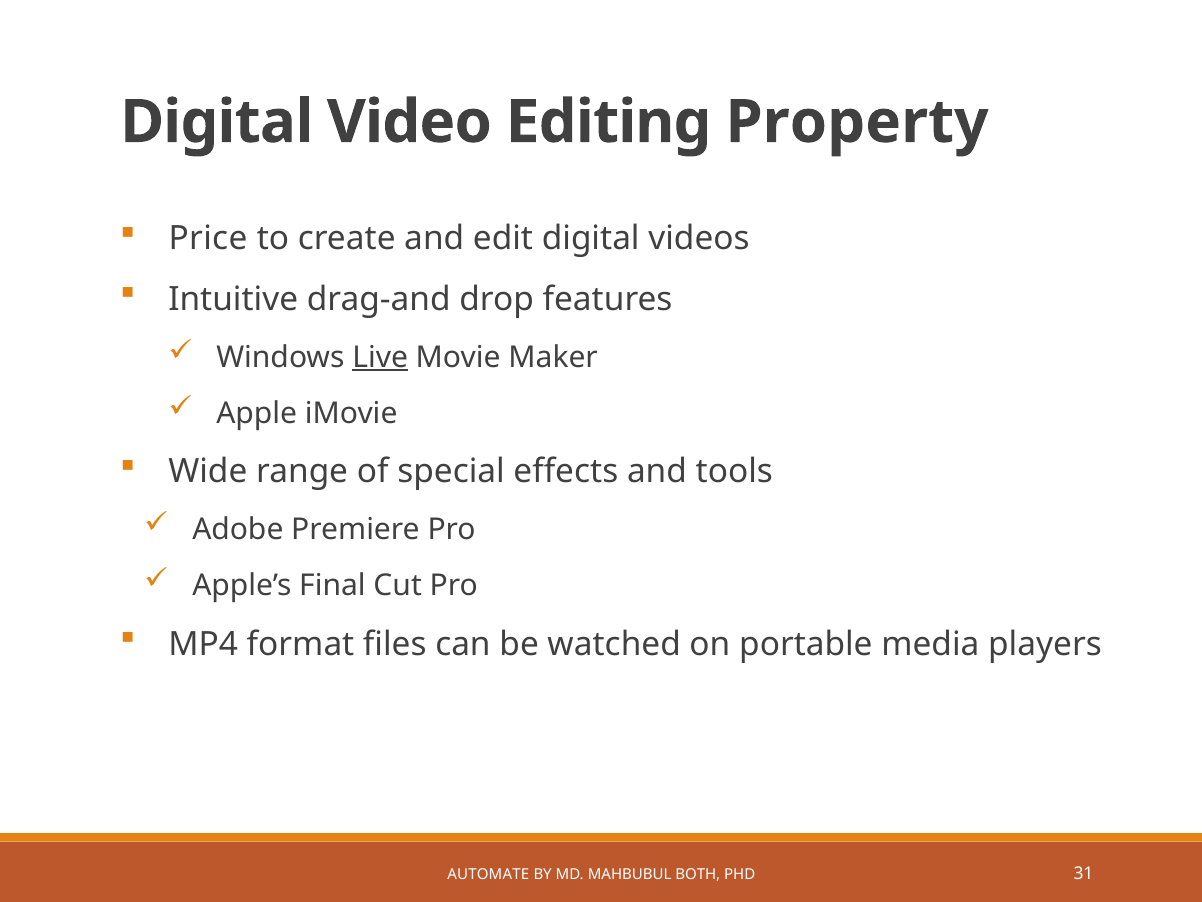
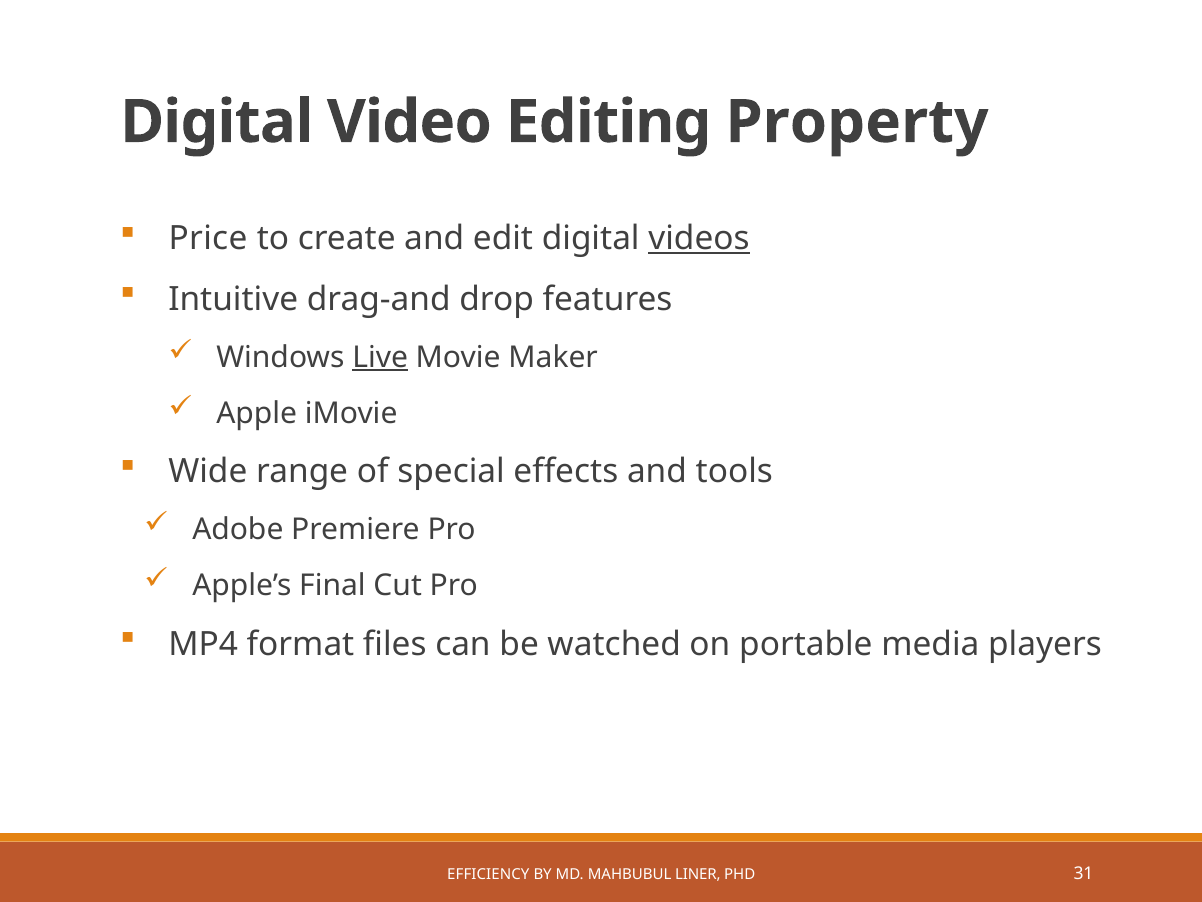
videos underline: none -> present (699, 239)
AUTOMATE: AUTOMATE -> EFFICIENCY (488, 874)
BOTH: BOTH -> LINER (698, 874)
